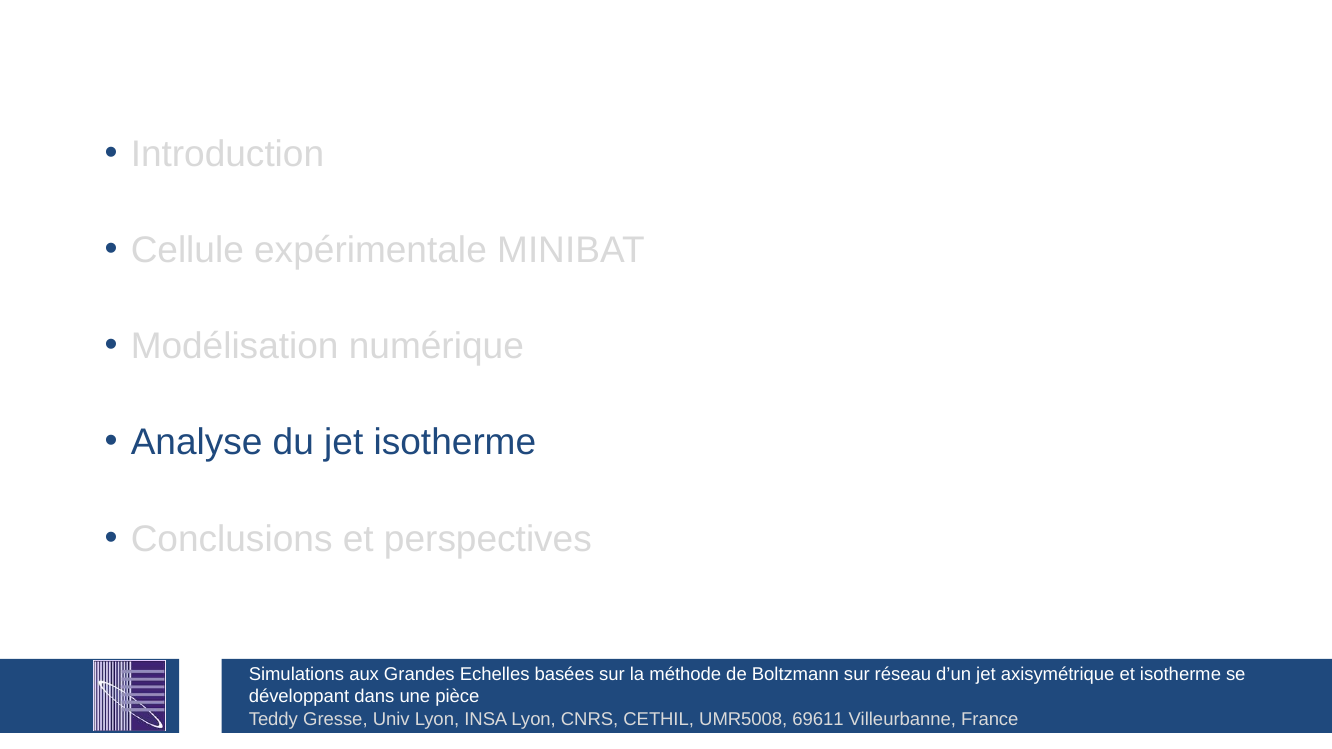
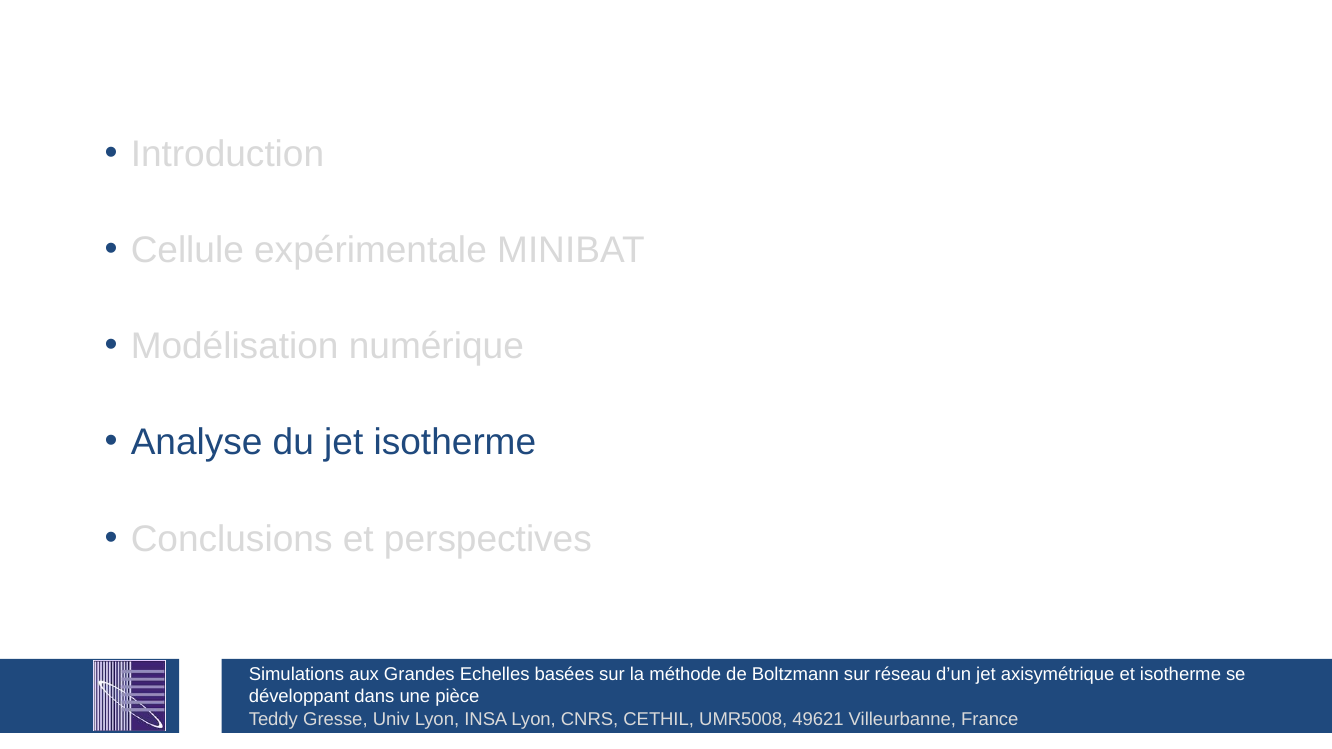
69611: 69611 -> 49621 (818, 720)
